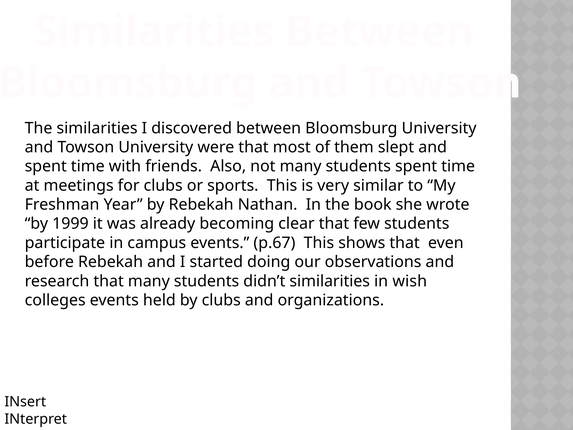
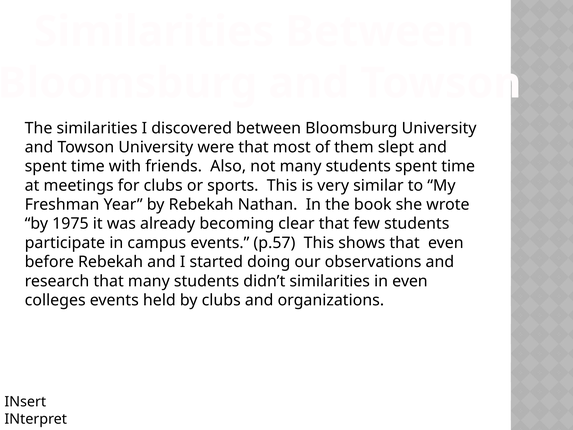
1999: 1999 -> 1975 (70, 224)
p.67: p.67 -> p.57 (274, 243)
in wish: wish -> even (410, 281)
